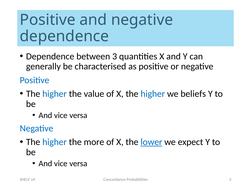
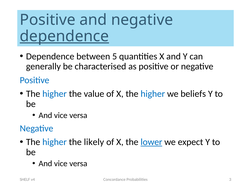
dependence underline: none -> present (64, 36)
between 3: 3 -> 5 (115, 56)
more: more -> likely (94, 142)
